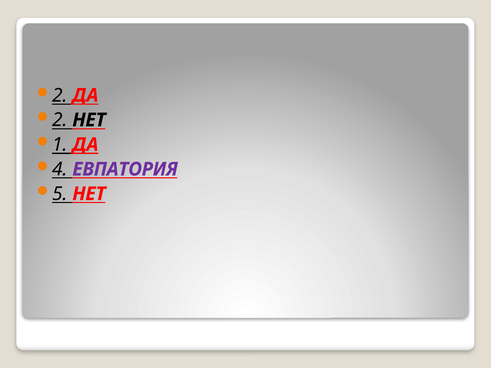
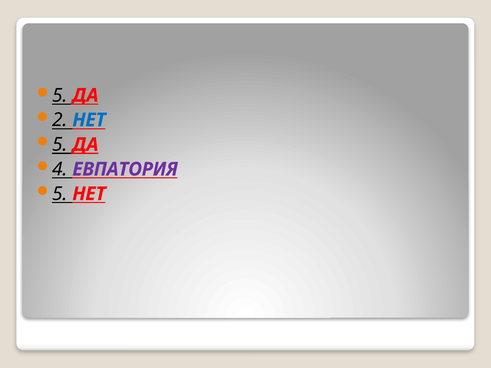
2: 2 -> 5 (60, 95)
НЕТ colour: black -> blue (89, 120)
1: 1 -> 5 (60, 145)
